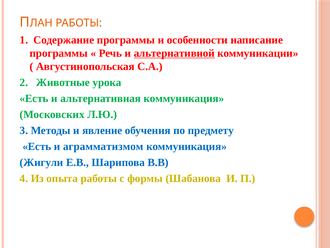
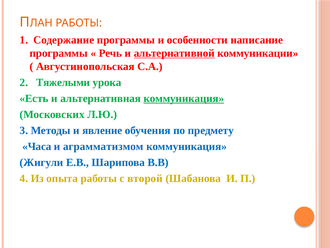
Животные: Животные -> Тяжелыми (63, 82)
коммуникация underline: none -> present (184, 98)
Есть: Есть -> Часа (37, 146)
формы: формы -> второй (145, 178)
